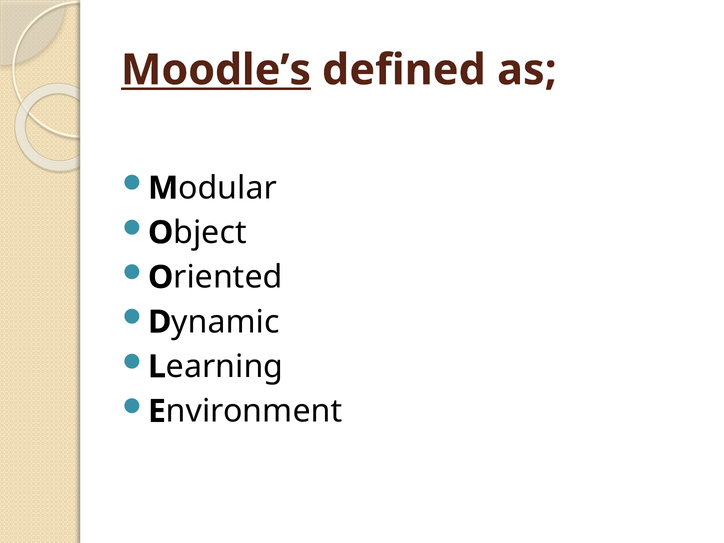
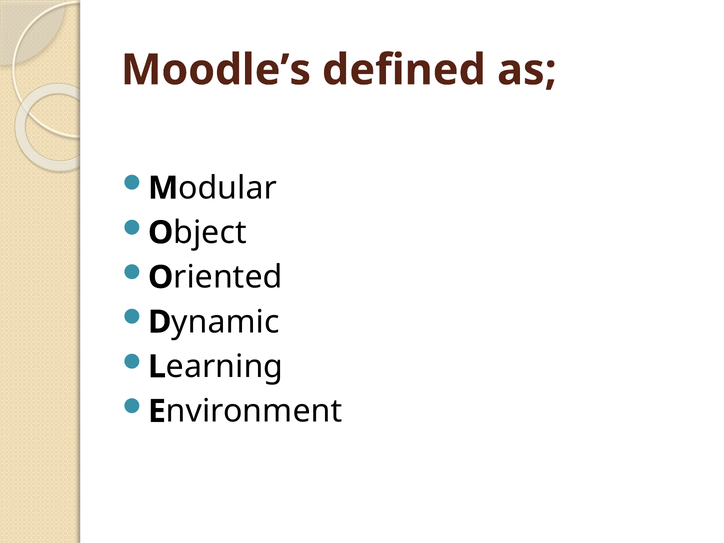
Moodle’s underline: present -> none (216, 70)
